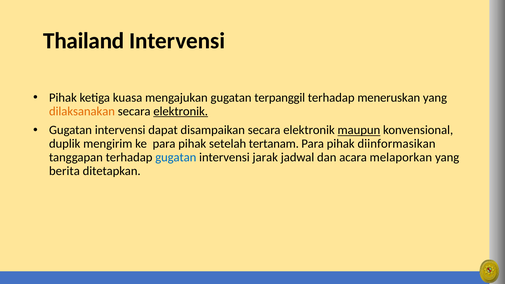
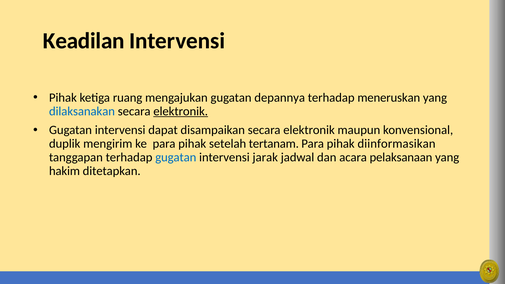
Thailand: Thailand -> Keadilan (84, 41)
kuasa: kuasa -> ruang (128, 98)
terpanggil: terpanggil -> depannya (280, 98)
dilaksanakan colour: orange -> blue (82, 111)
maupun underline: present -> none (359, 130)
melaporkan: melaporkan -> pelaksanaan (401, 157)
berita: berita -> hakim (64, 171)
